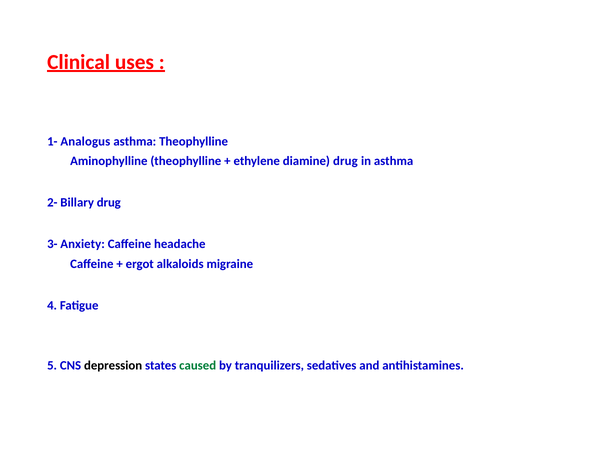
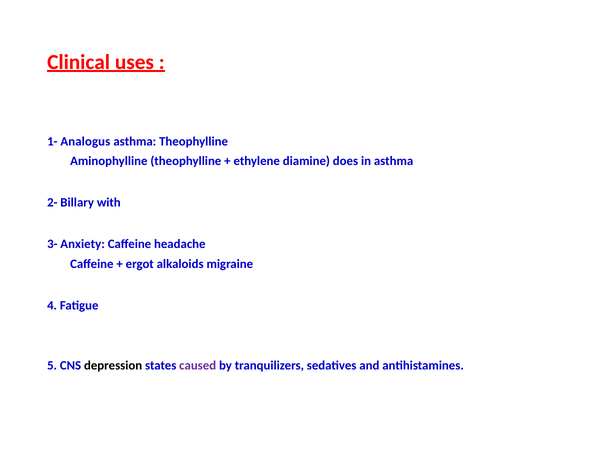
diamine drug: drug -> does (345, 161)
Billary drug: drug -> with (109, 203)
caused colour: green -> purple (198, 366)
